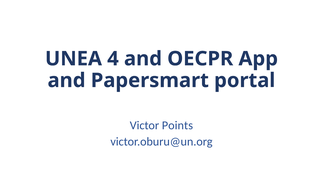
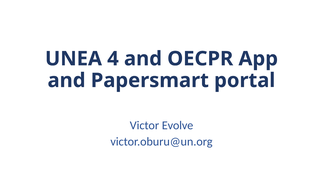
Points: Points -> Evolve (178, 126)
